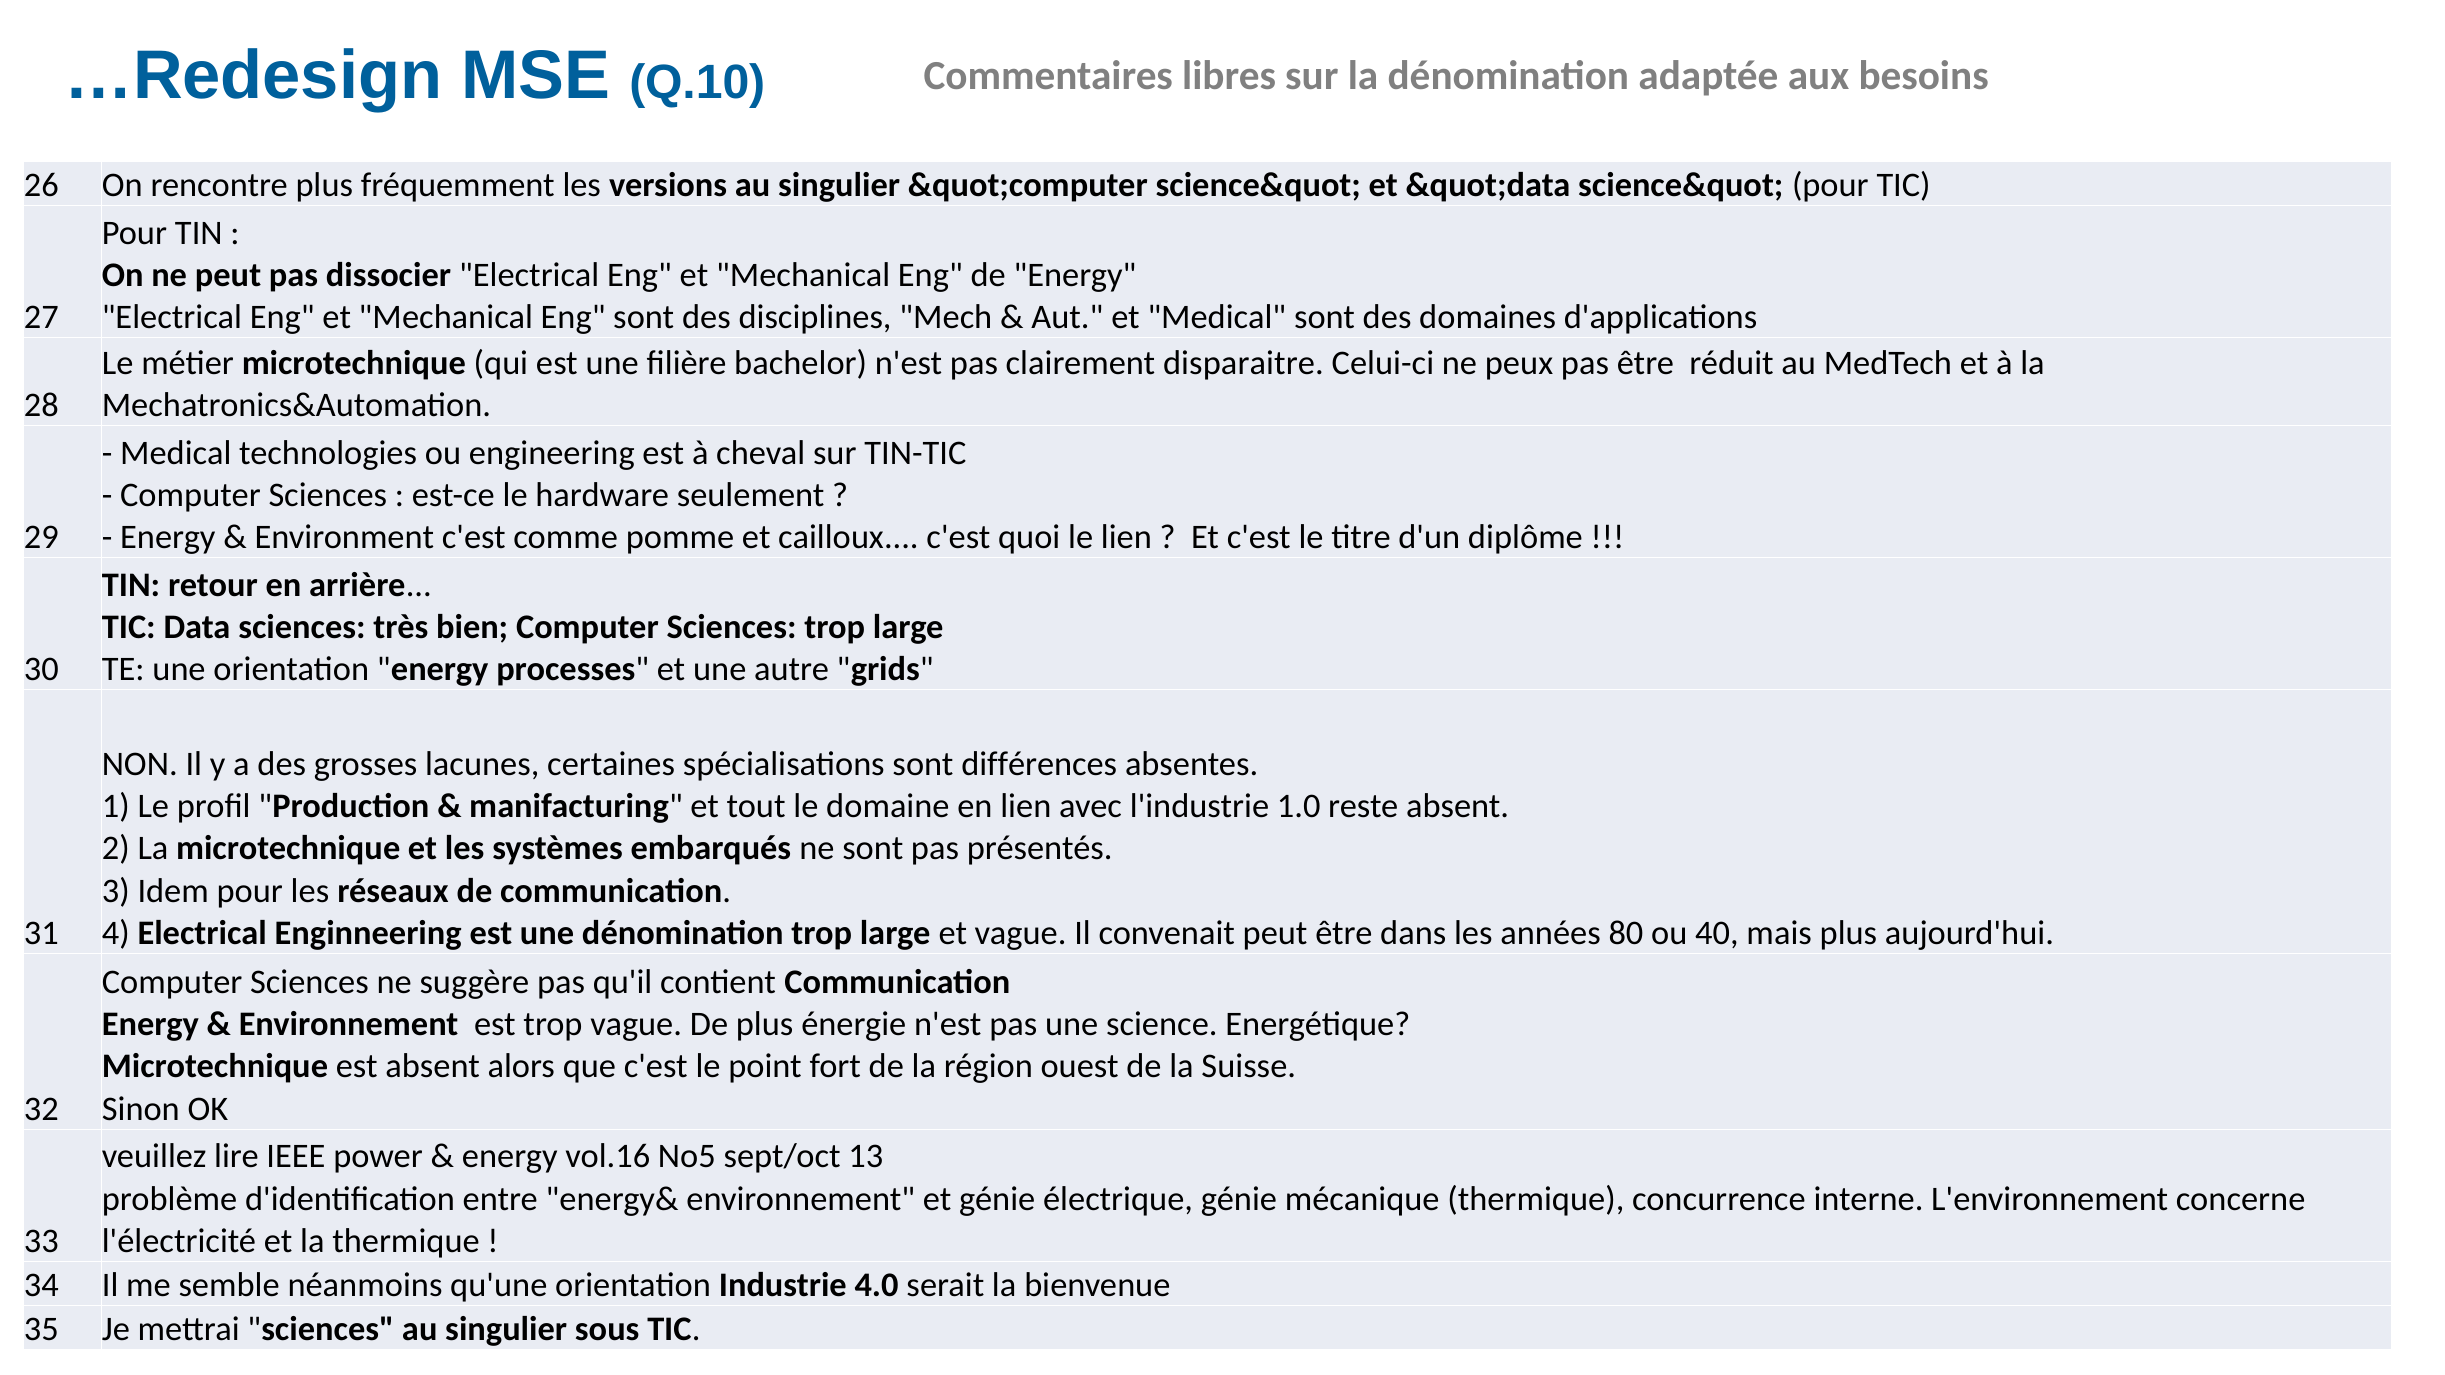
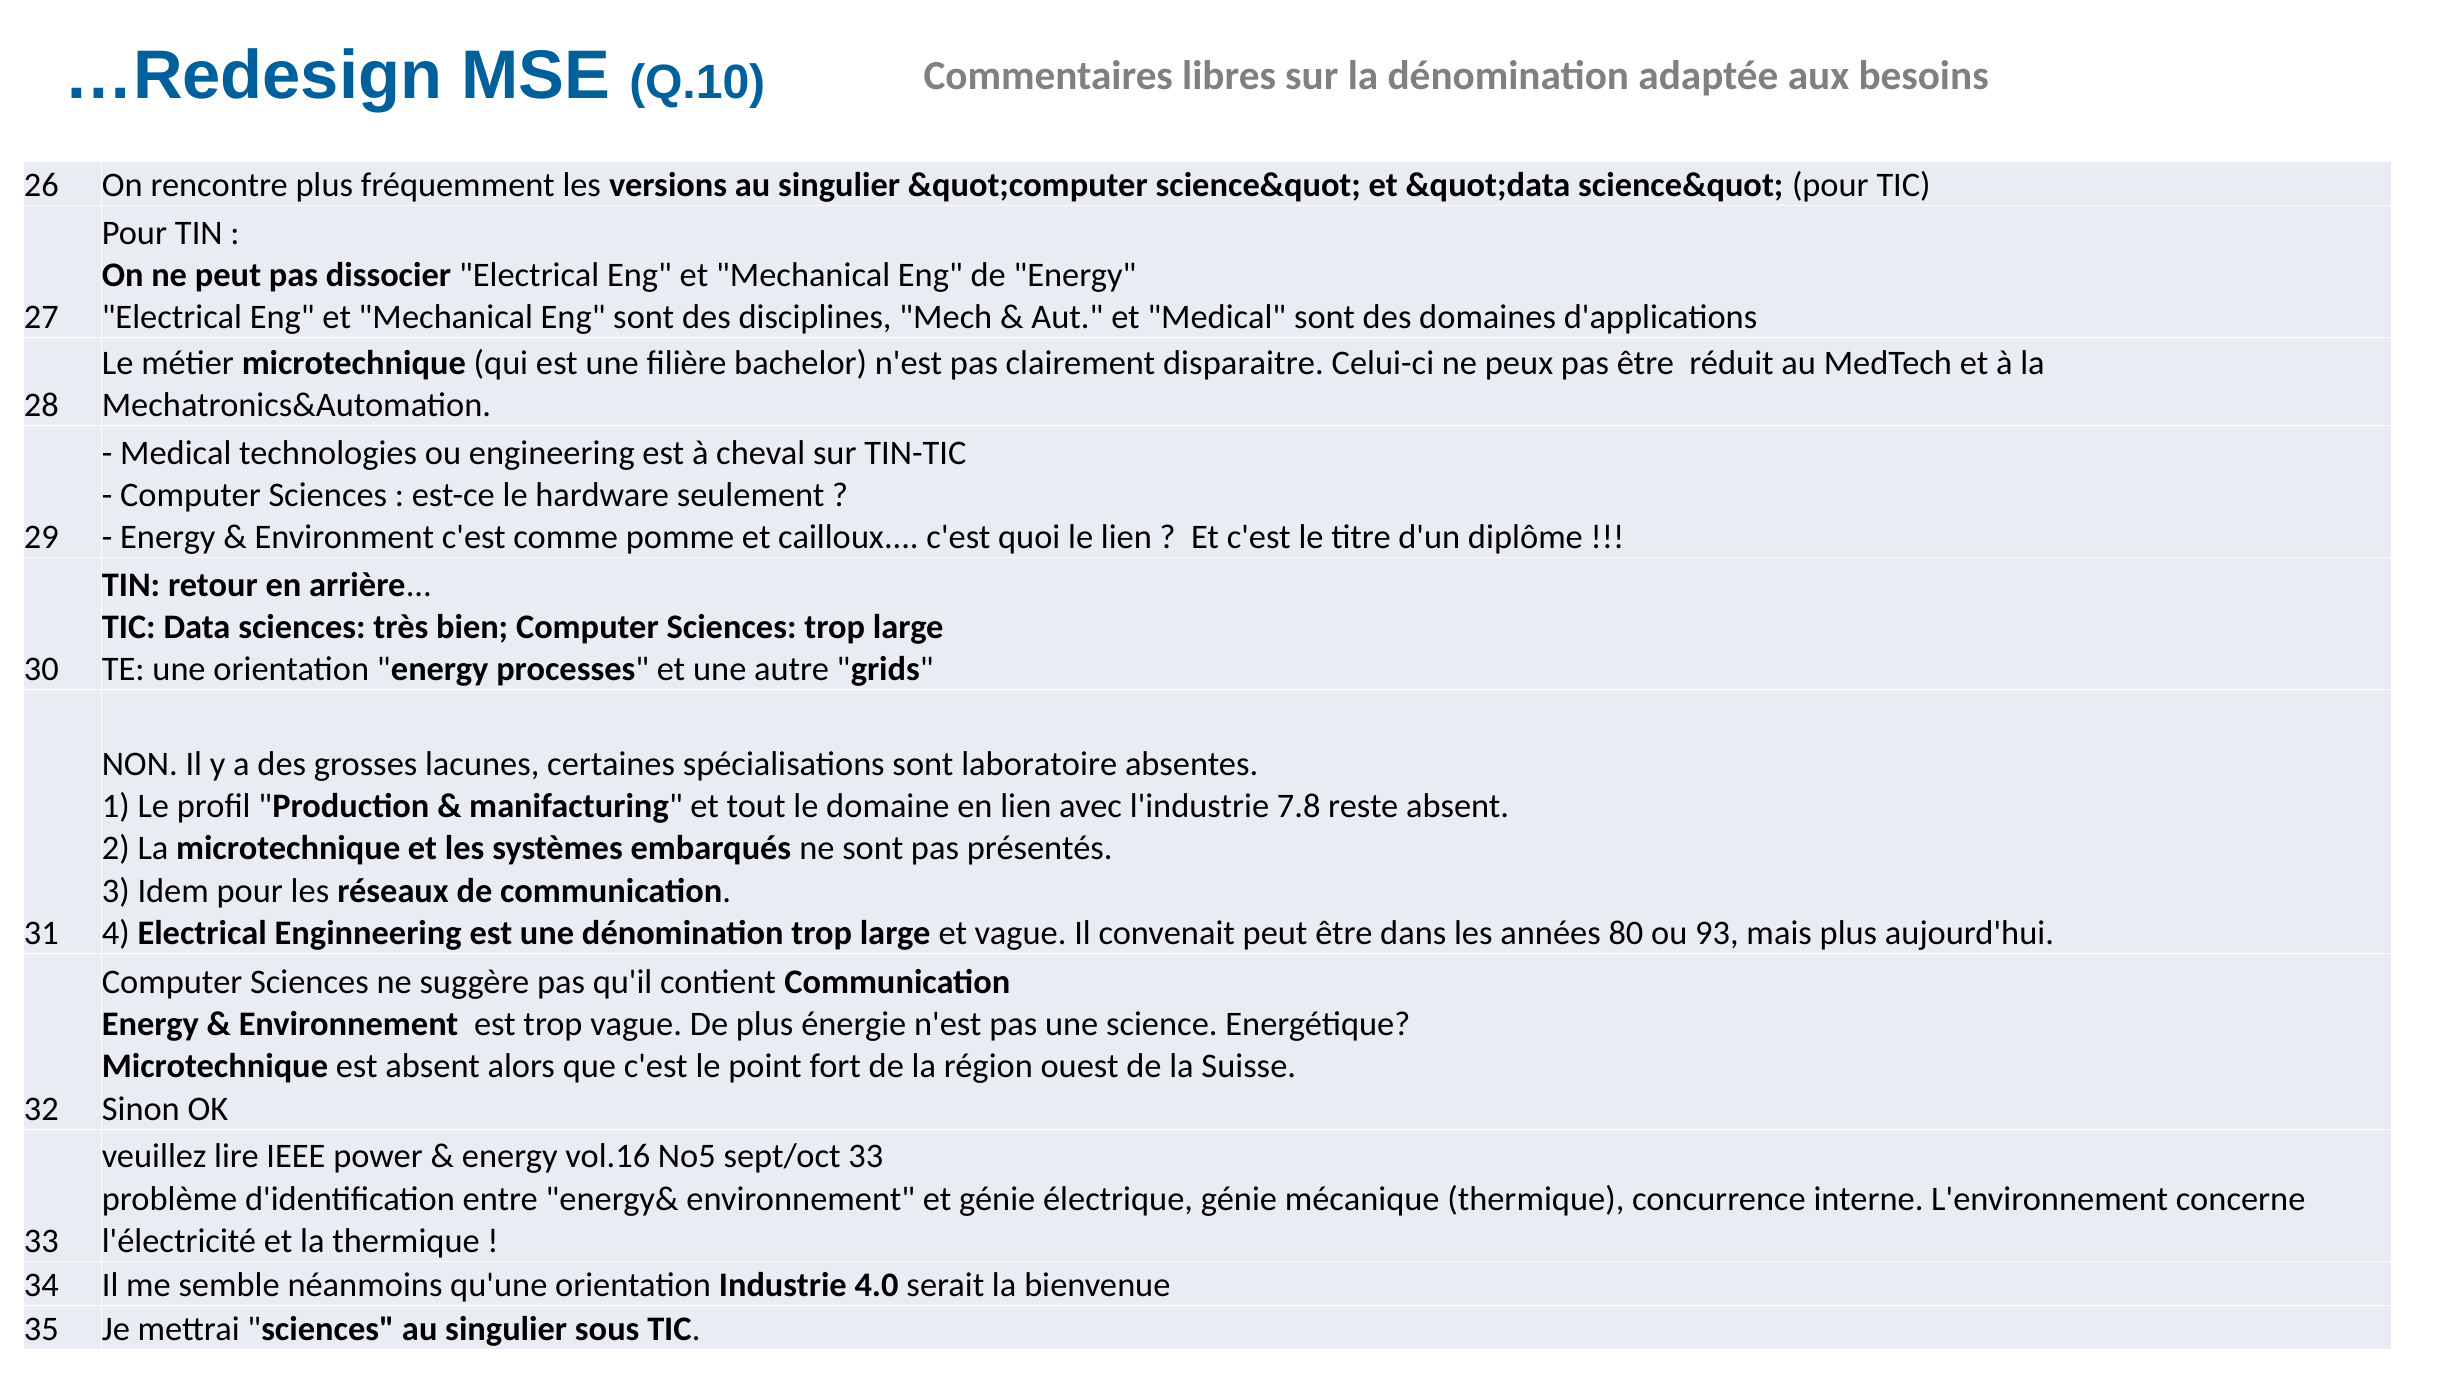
différences: différences -> laboratoire (1039, 765)
1.0: 1.0 -> 7.8 (1299, 807)
40: 40 -> 93 (1717, 933)
sept/oct 13: 13 -> 33 (866, 1157)
